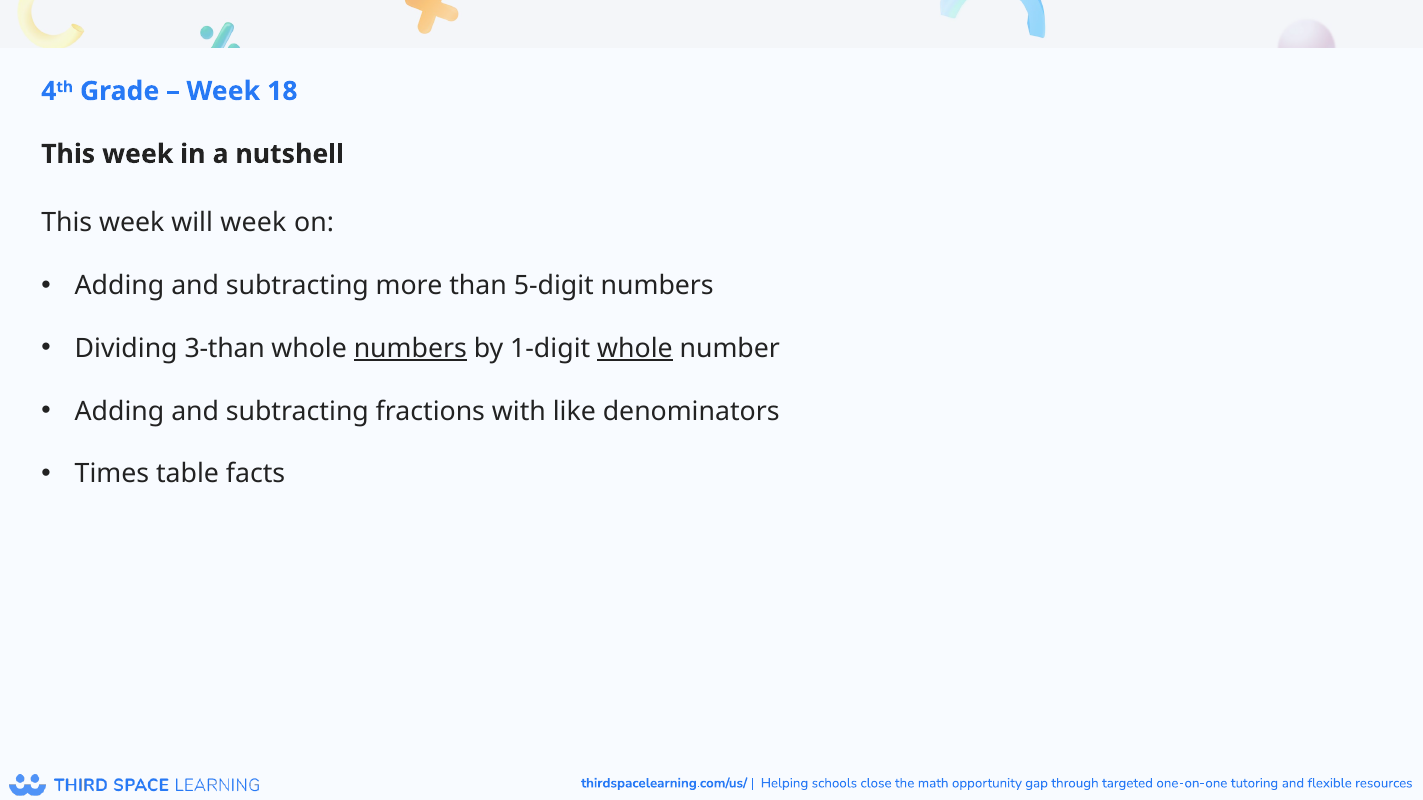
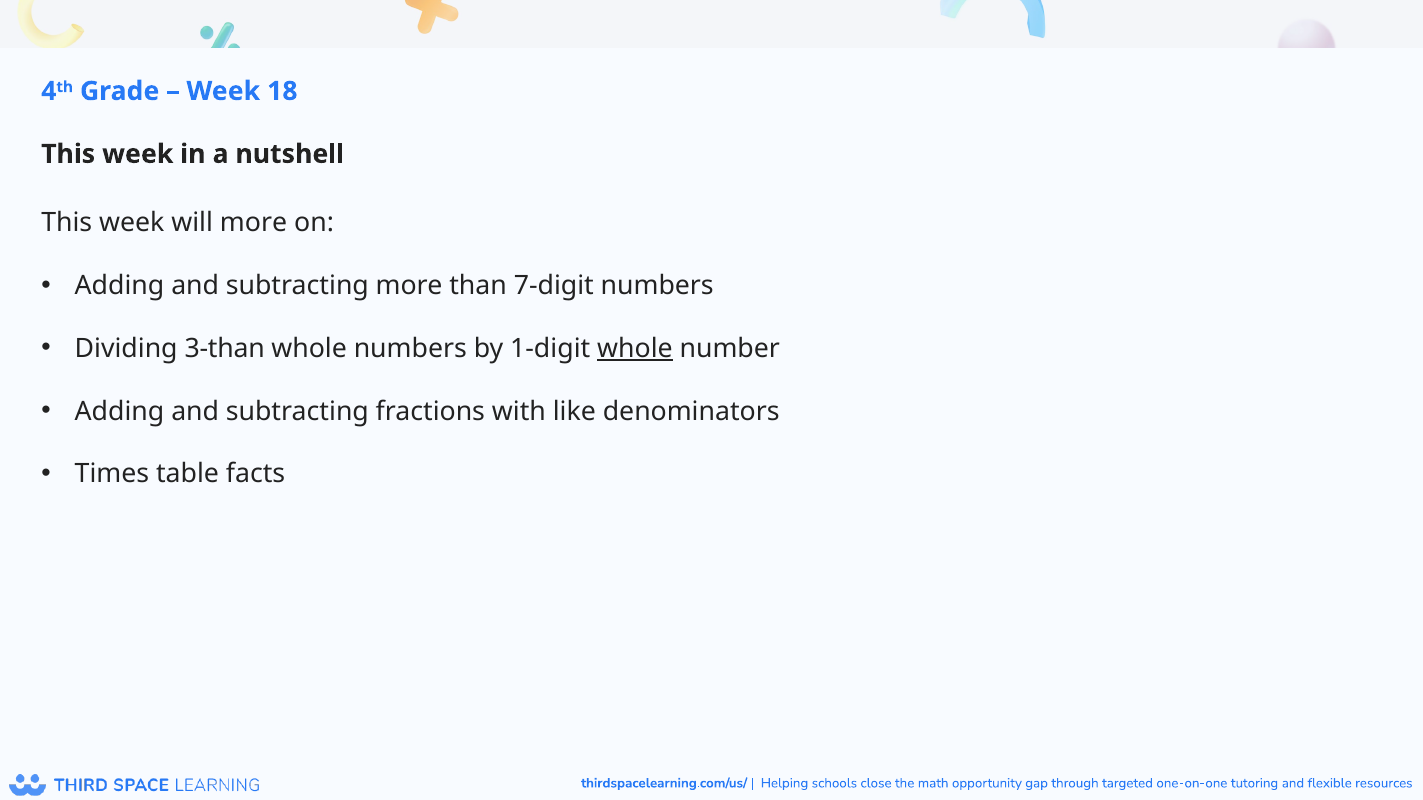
will week: week -> more (253, 223)
5-digit: 5-digit -> 7-digit (554, 286)
numbers underline: present -> none (410, 349)
